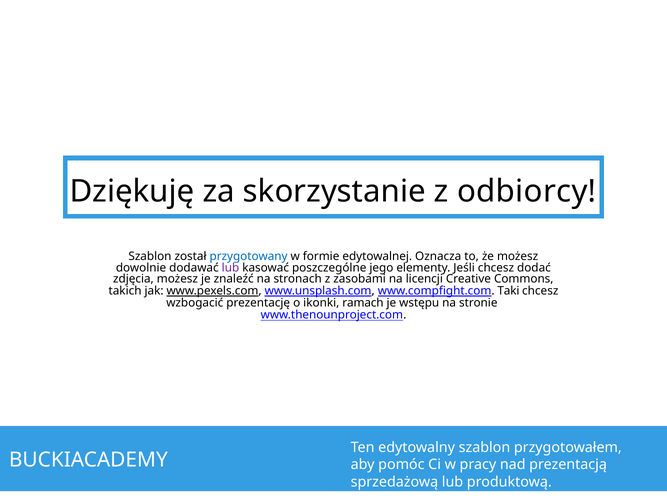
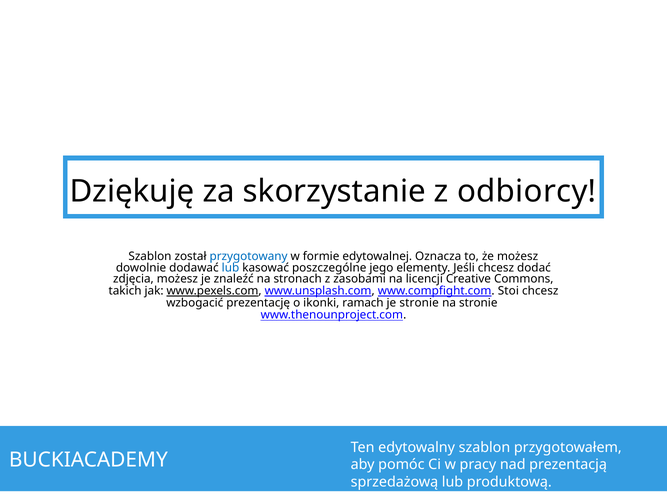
lub colour: purple -> blue (230, 267)
Taki: Taki -> Stoi (508, 290)
je wstępu: wstępu -> stronie (419, 303)
